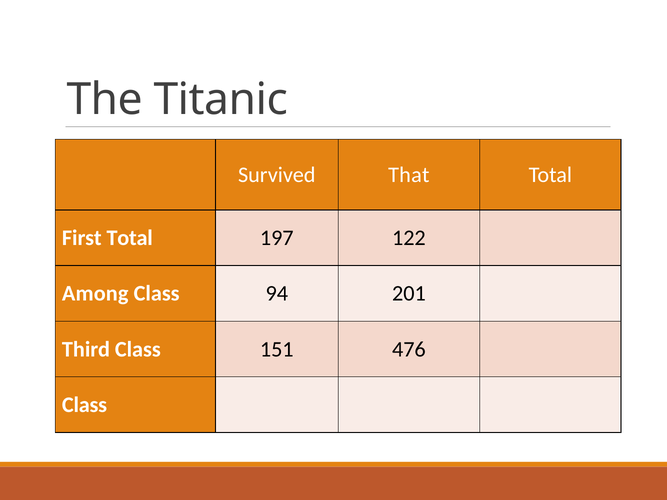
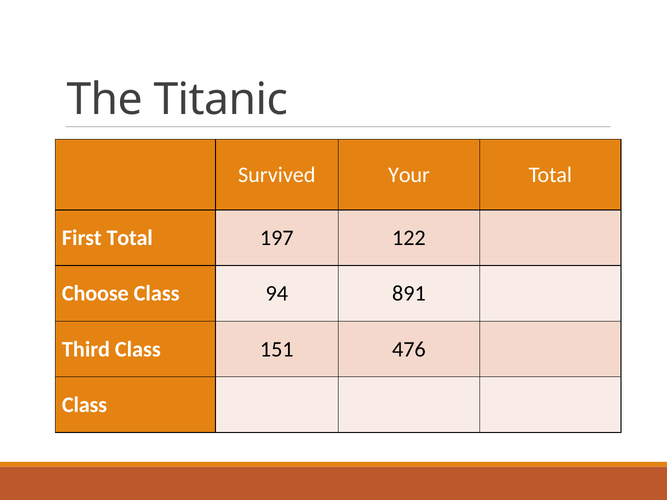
That: That -> Your (409, 175)
Among: Among -> Choose (95, 294)
201: 201 -> 891 (409, 294)
